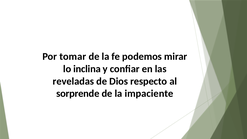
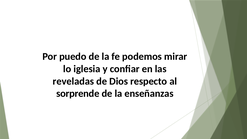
tomar: tomar -> puedo (73, 56)
inclina: inclina -> iglesia (87, 69)
impaciente: impaciente -> enseñanzas (149, 94)
